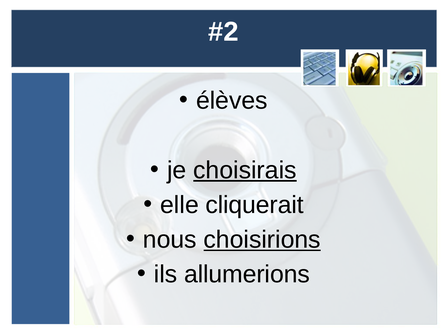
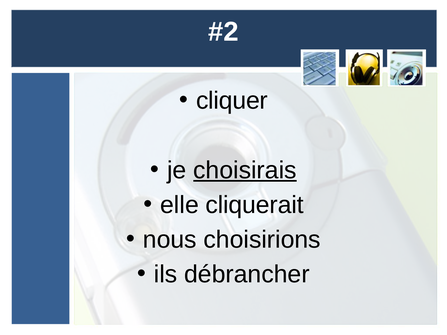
élèves: élèves -> cliquer (232, 101)
choisirions underline: present -> none (262, 240)
allumerions: allumerions -> débrancher (247, 275)
